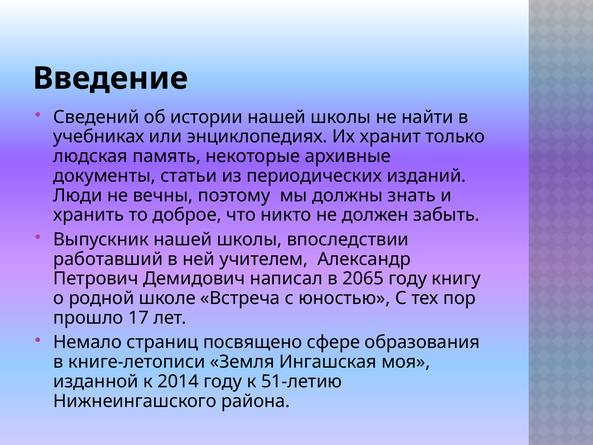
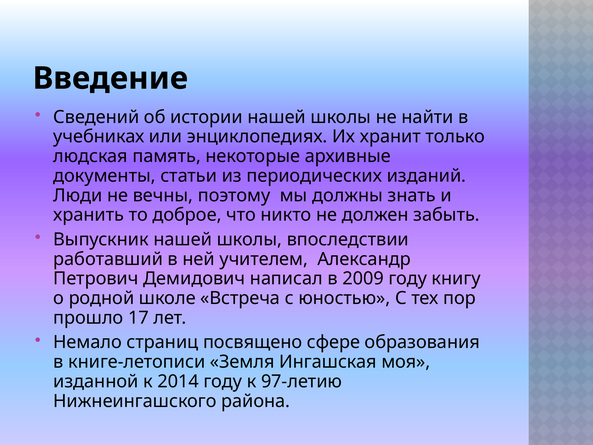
2065: 2065 -> 2009 (363, 278)
51-летию: 51-летию -> 97-летию (302, 381)
